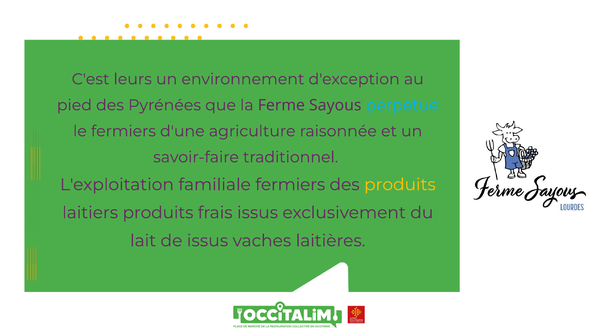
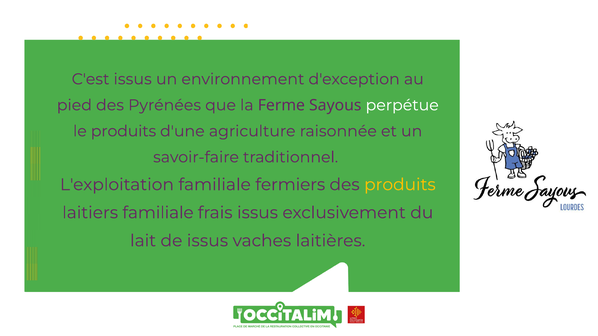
C'est leurs: leurs -> issus (133, 79)
perpétue colour: light blue -> white (402, 105)
le fermiers: fermiers -> produits (123, 131)
laitiers produits: produits -> familiale (158, 213)
